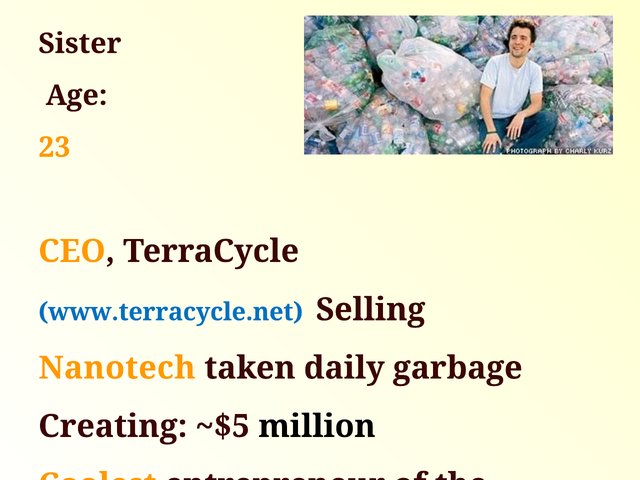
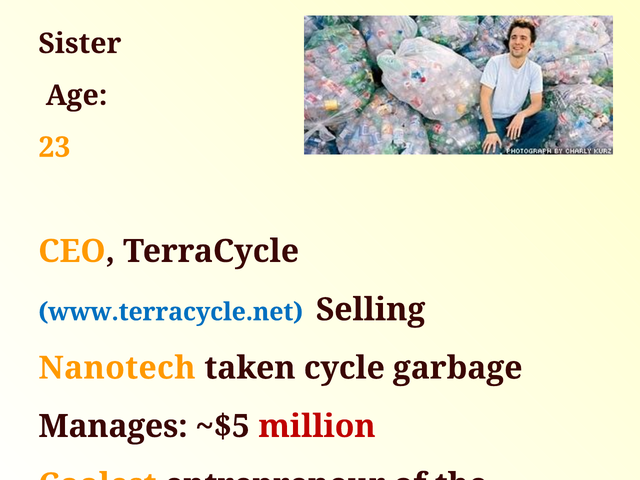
daily: daily -> cycle (344, 368)
Creating: Creating -> Manages (113, 426)
million colour: black -> red (317, 426)
